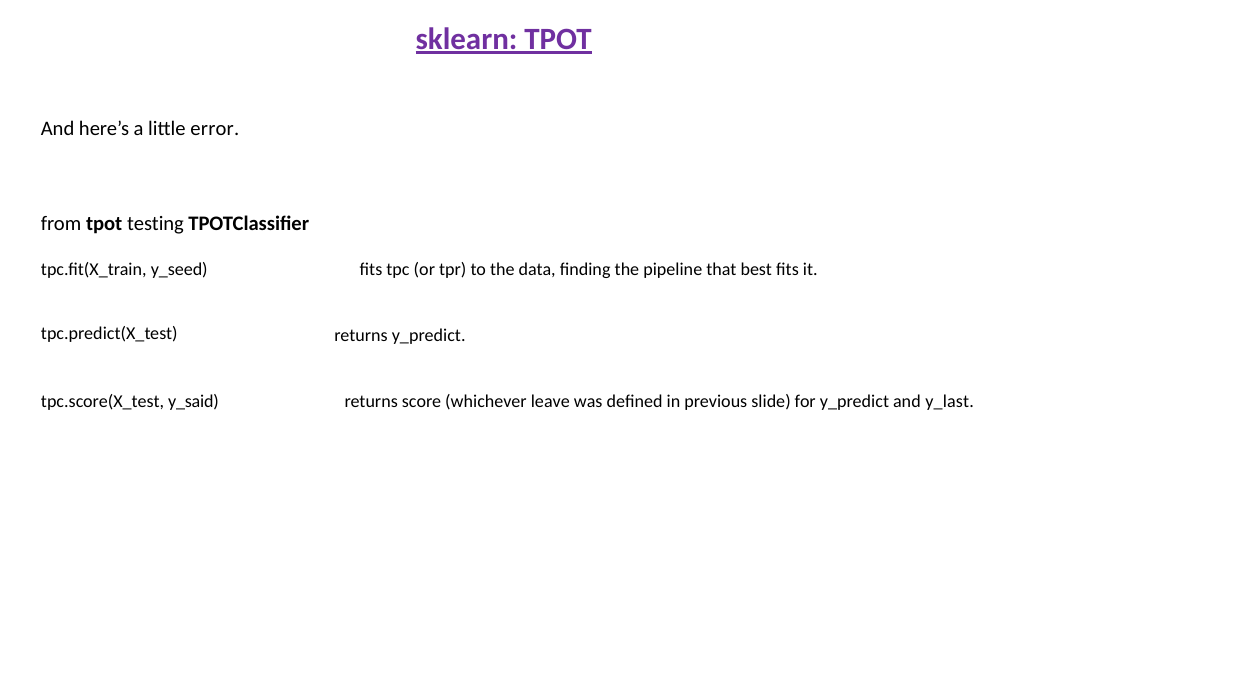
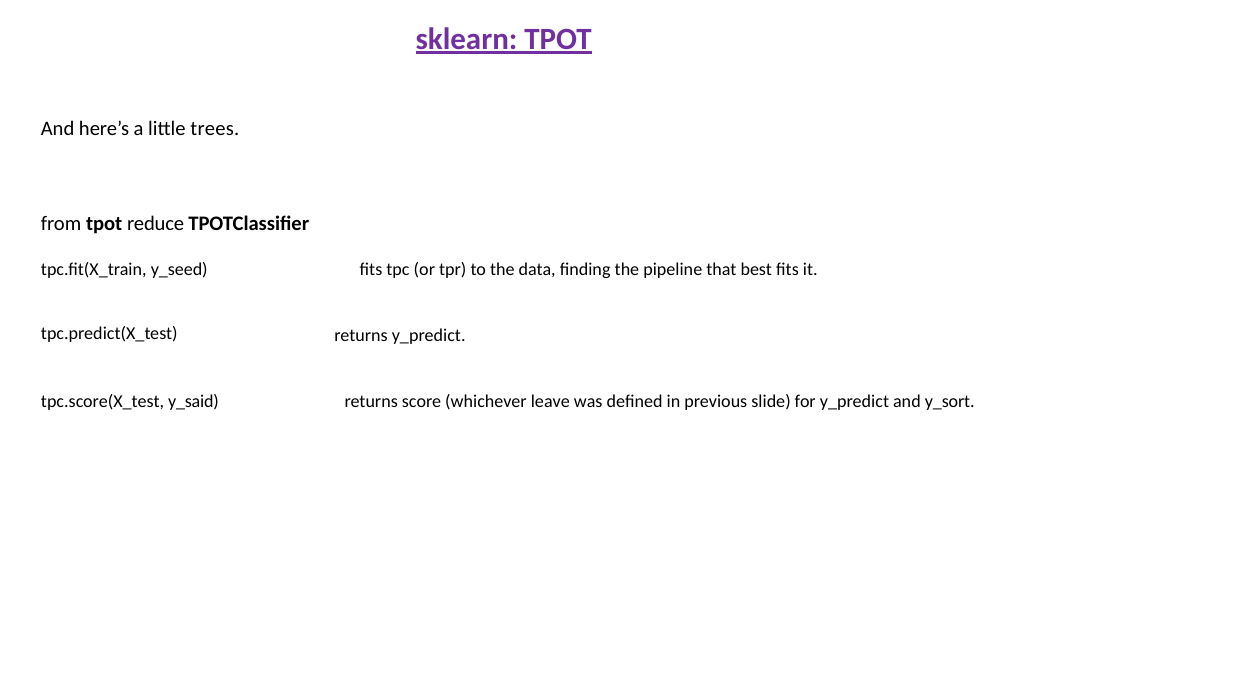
error: error -> trees (215, 129)
testing: testing -> reduce (156, 223)
y_last: y_last -> y_sort (950, 402)
